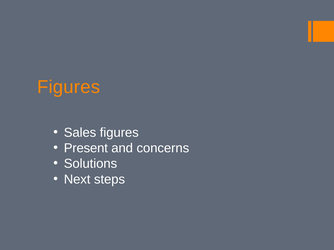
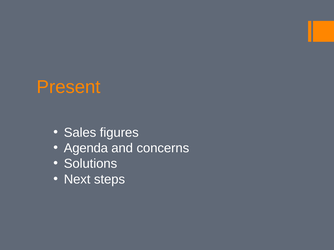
Figures: Figures -> Present (69, 87)
Present: Present -> Agenda (86, 148)
